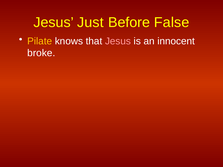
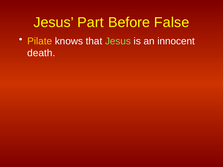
Just: Just -> Part (90, 22)
Jesus colour: pink -> light green (118, 41)
broke: broke -> death (41, 53)
